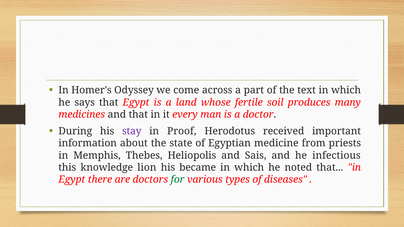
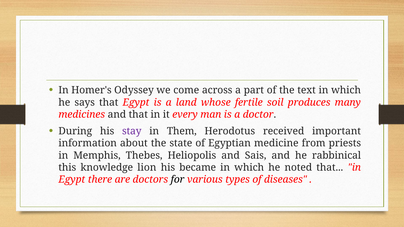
Proof: Proof -> Them (182, 131)
infectious: infectious -> rabbinical (337, 156)
for colour: green -> black (178, 180)
